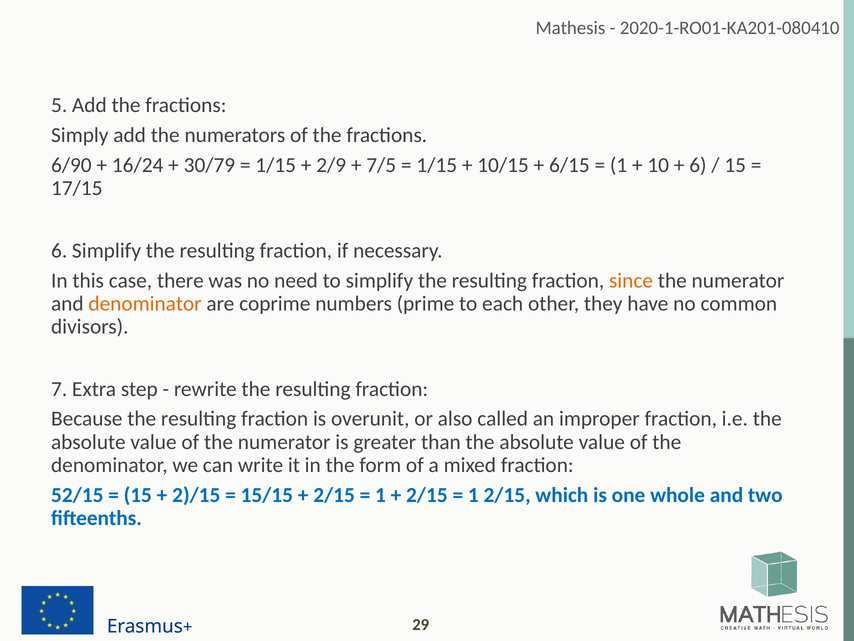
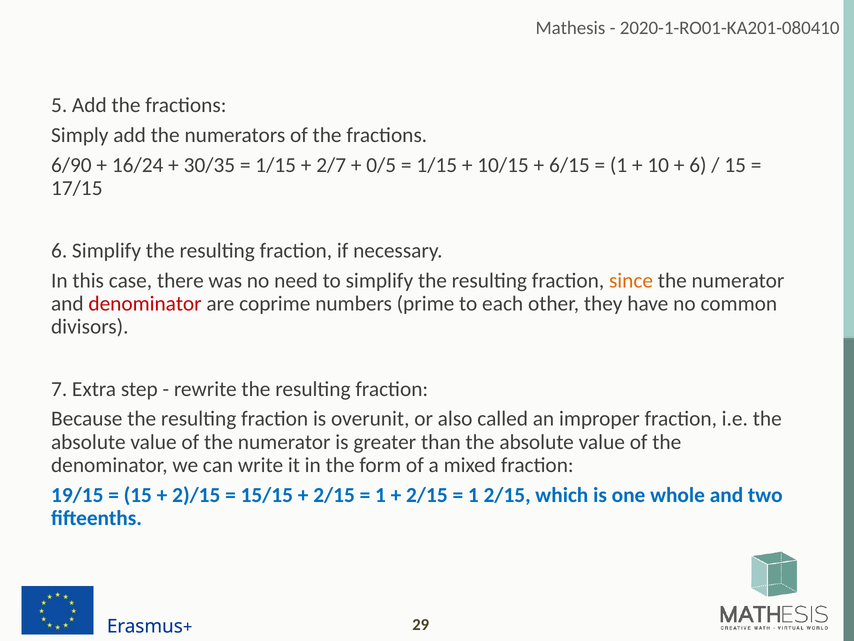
30/79: 30/79 -> 30/35 (209, 165)
2/9: 2/9 -> 2/7 (331, 165)
7/5: 7/5 -> 0/5 (381, 165)
denominator colour: orange -> red (145, 303)
52/15: 52/15 -> 19/15 (77, 495)
